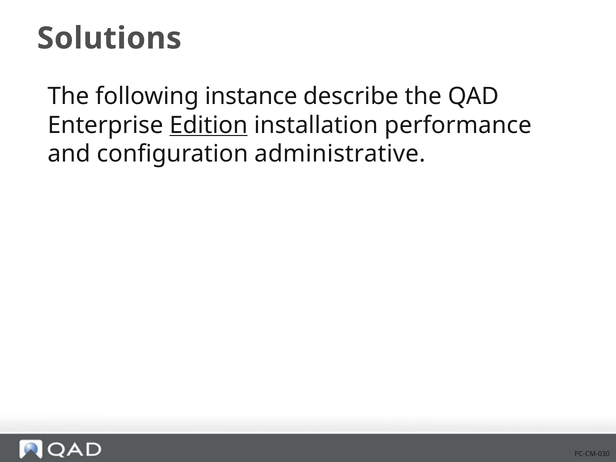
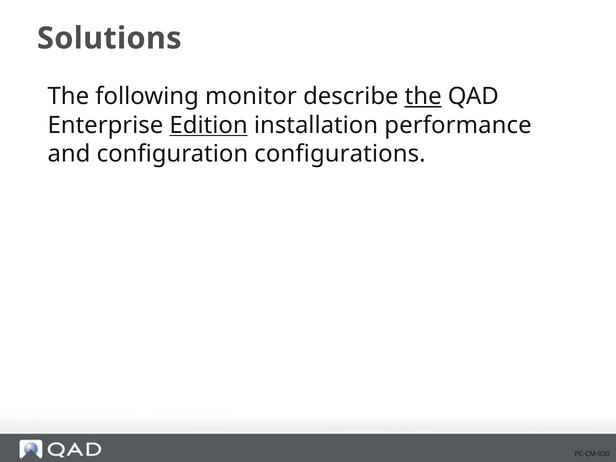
instance: instance -> monitor (251, 96)
the underline: none -> present (423, 96)
administrative: administrative -> configurations (340, 154)
